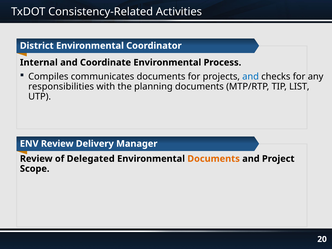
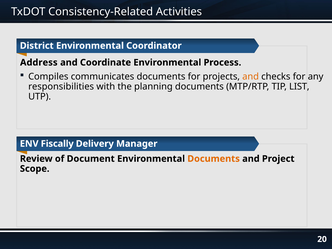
Internal: Internal -> Address (39, 62)
and colour: blue -> orange (251, 77)
ENV Review: Review -> Fiscally (57, 144)
Delegated: Delegated -> Document (91, 159)
